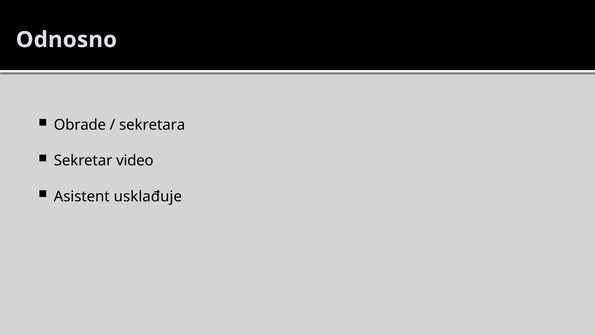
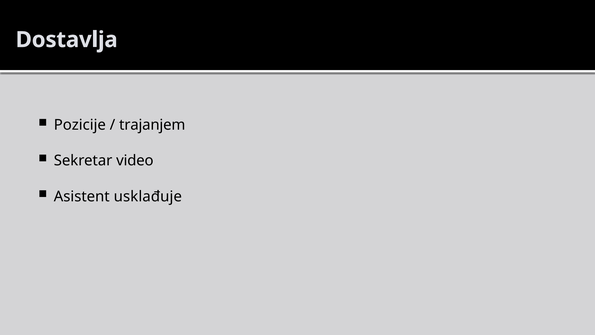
Odnosno: Odnosno -> Dostavlja (67, 40)
Obrade: Obrade -> Pozicije (80, 125)
sekretara: sekretara -> trajanjem (152, 125)
